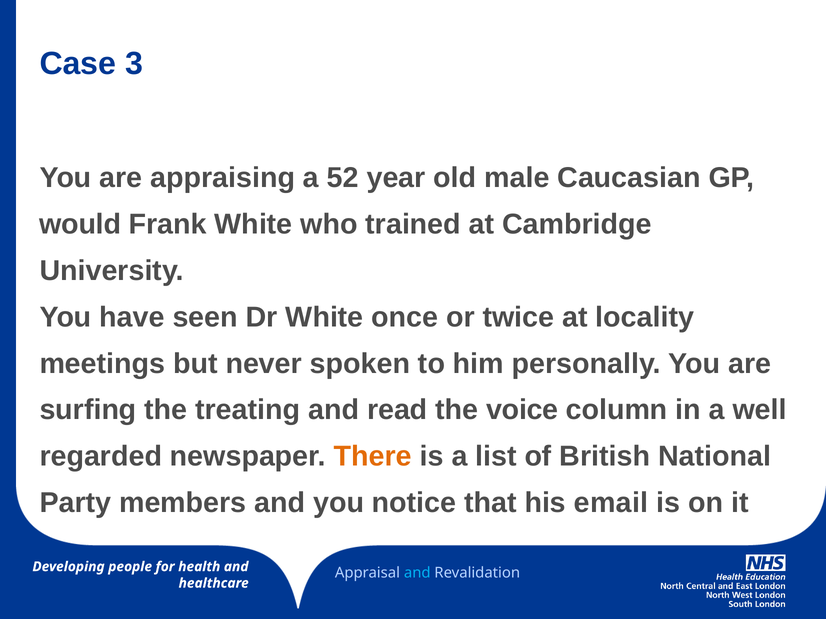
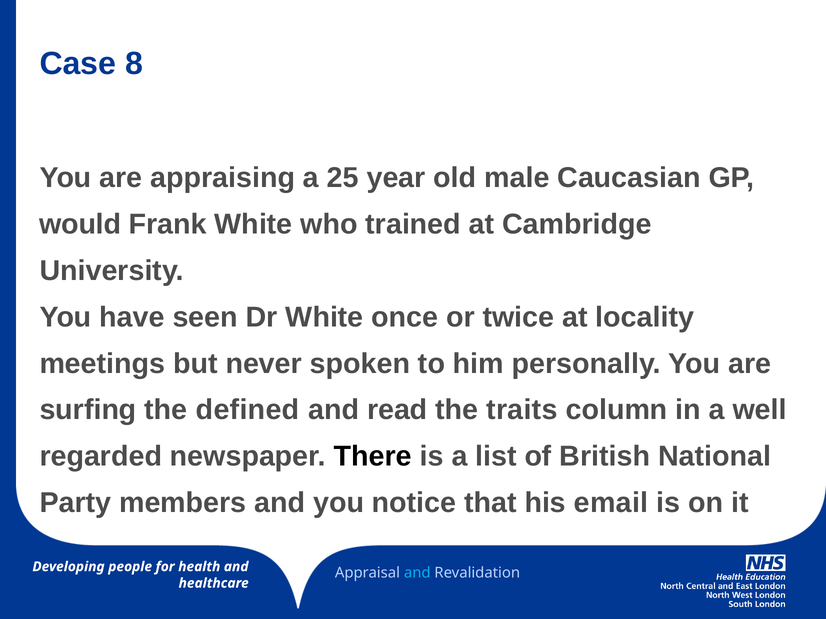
3: 3 -> 8 (134, 64)
52: 52 -> 25 (343, 178)
treating: treating -> defined (248, 410)
voice: voice -> traits (522, 410)
There colour: orange -> black (373, 457)
